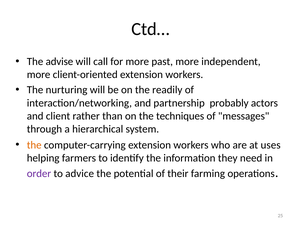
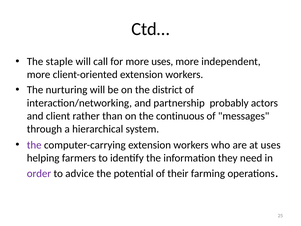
advise: advise -> staple (59, 61)
more past: past -> uses (162, 61)
readily: readily -> district (167, 90)
techniques: techniques -> continuous (180, 116)
the colour: orange -> purple (34, 145)
